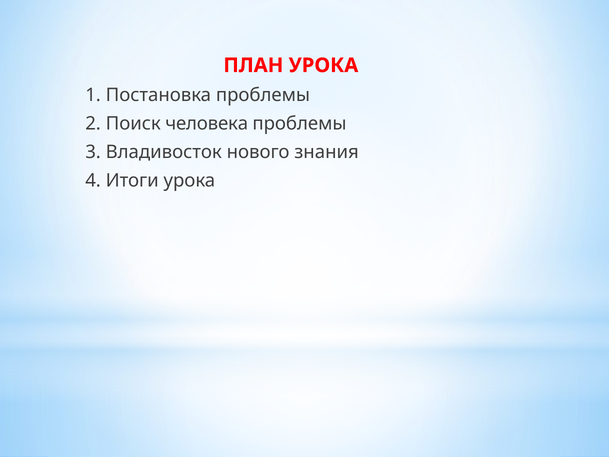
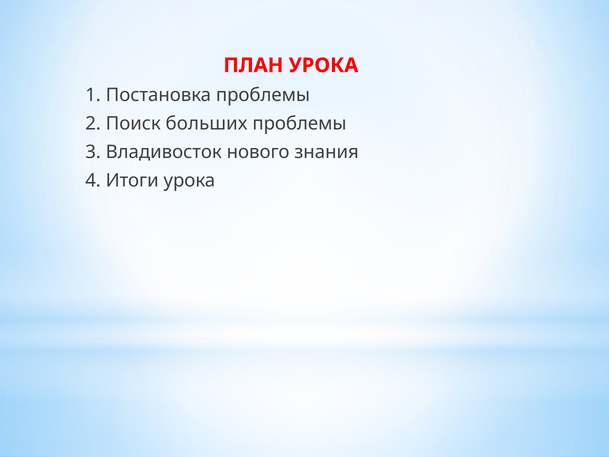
человека: человека -> больших (207, 123)
